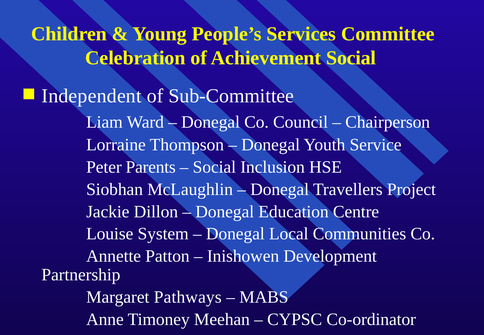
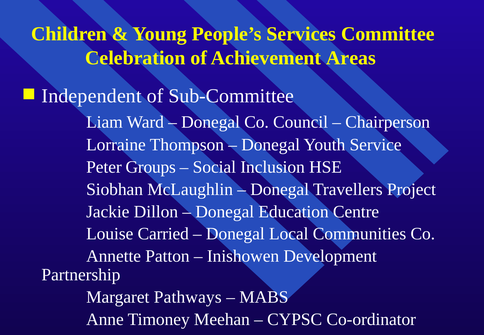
Achievement Social: Social -> Areas (351, 58)
Parents: Parents -> Groups (151, 167)
System: System -> Carried (163, 234)
